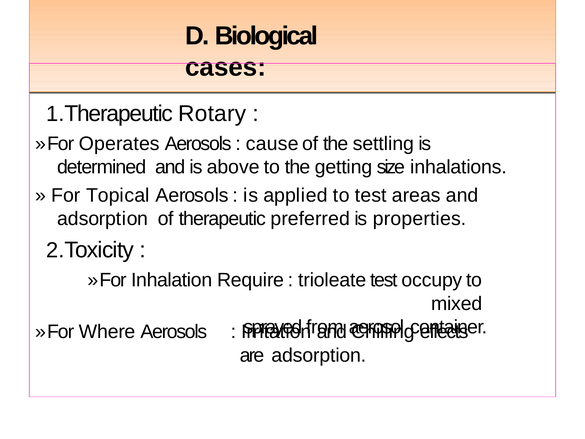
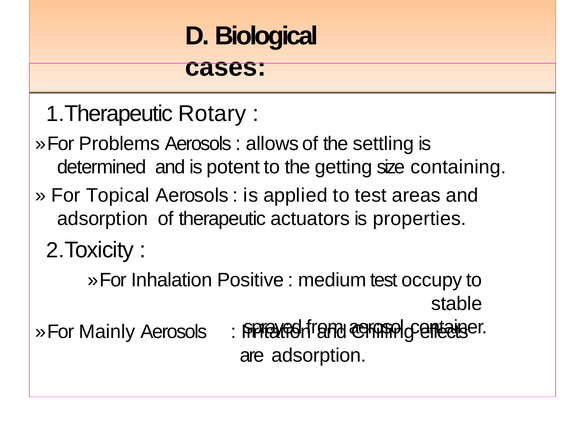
Operates: Operates -> Problems (119, 144)
cause: cause -> allows (272, 144)
above: above -> potent (233, 167)
inhalations: inhalations -> containing (458, 167)
preferred: preferred -> actuators (310, 219)
Require: Require -> Positive (251, 280)
trioleate: trioleate -> medium (332, 280)
mixed: mixed -> stable (457, 303)
Where: Where -> Mainly (107, 332)
